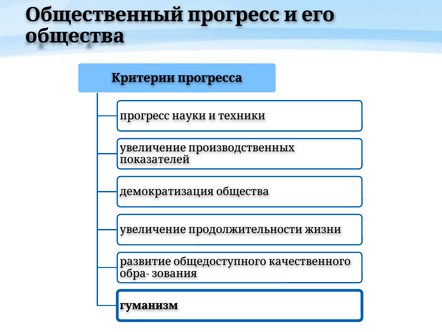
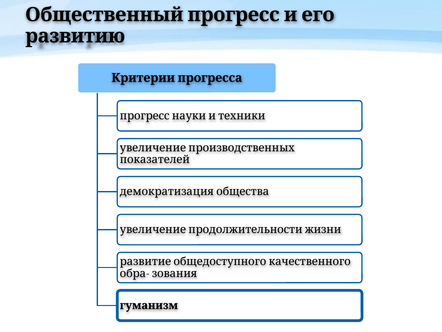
общества: общества -> развитию (75, 36)
